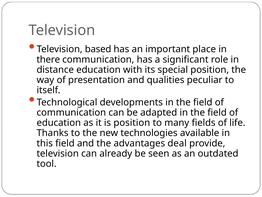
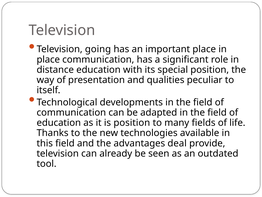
based: based -> going (98, 49)
there: there -> place (48, 59)
